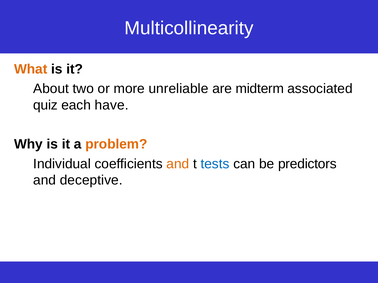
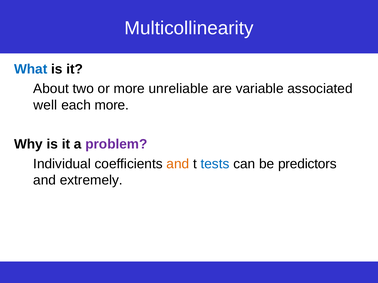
What colour: orange -> blue (31, 69)
midterm: midterm -> variable (260, 89)
quiz: quiz -> well (45, 105)
each have: have -> more (112, 105)
problem colour: orange -> purple (116, 145)
deceptive: deceptive -> extremely (91, 181)
